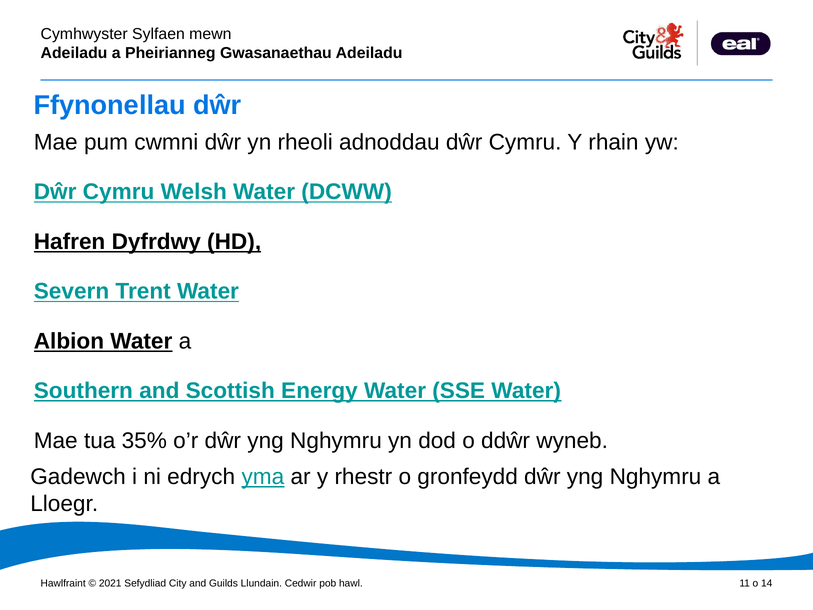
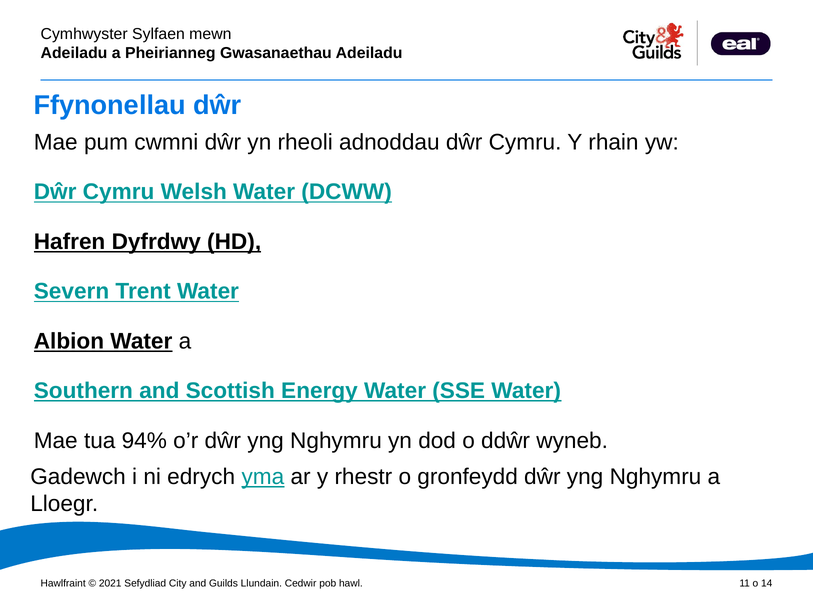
35%: 35% -> 94% (144, 440)
